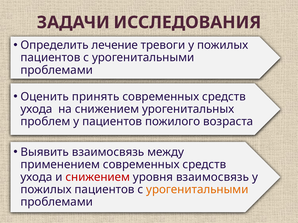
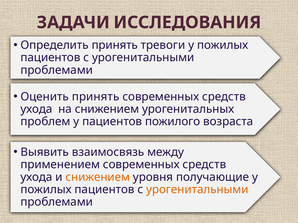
Определить лечение: лечение -> принять (115, 45)
снижением colour: red -> orange (98, 177)
уровня взаимосвязь: взаимосвязь -> получающие (213, 177)
